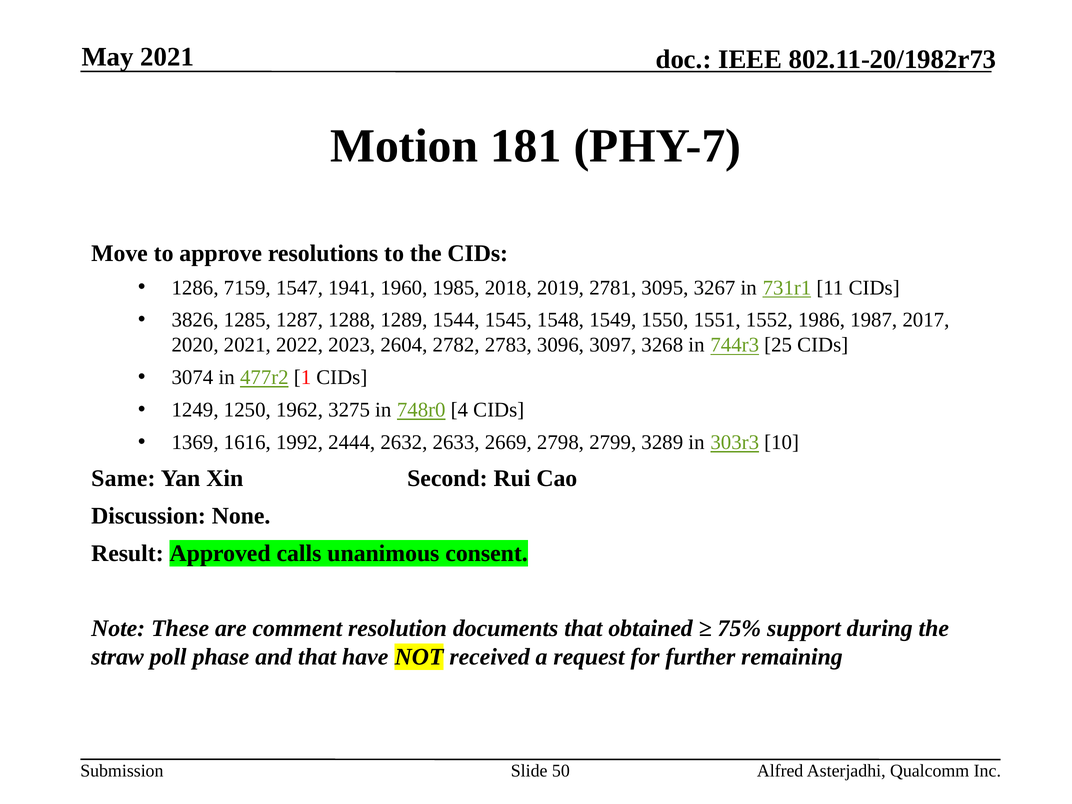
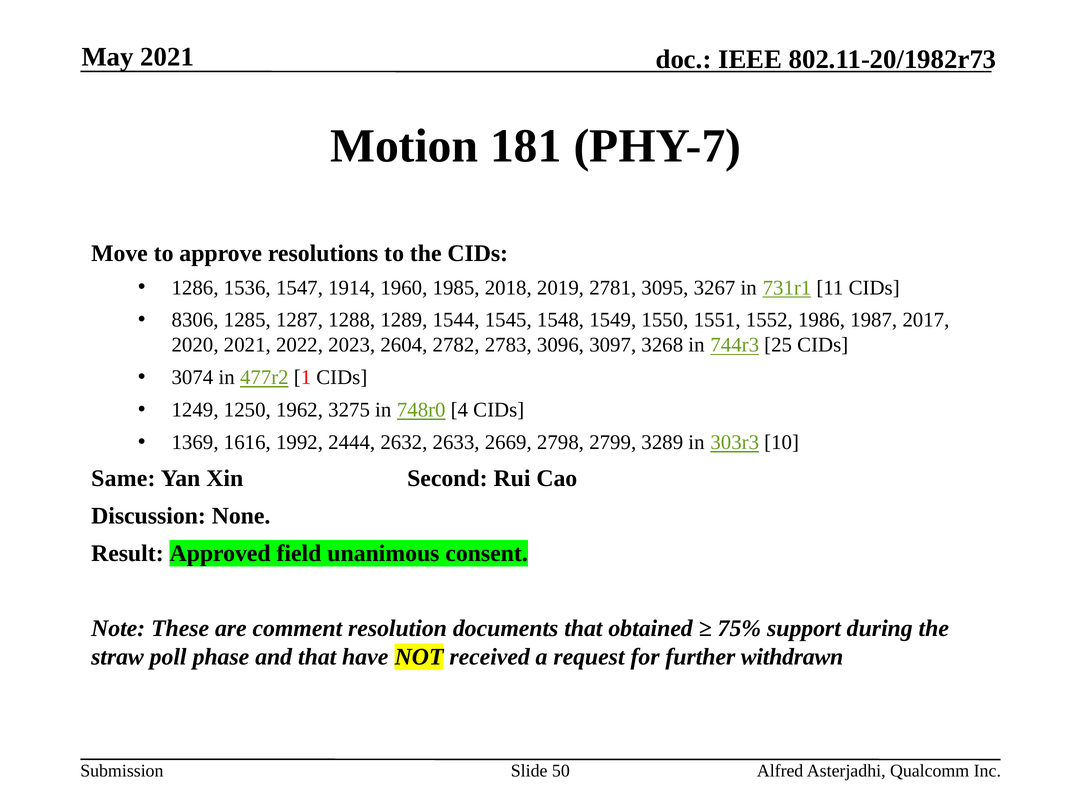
7159: 7159 -> 1536 (247, 288)
1941: 1941 -> 1914 (352, 288)
3826: 3826 -> 8306 (195, 320)
calls: calls -> field (299, 553)
remaining: remaining -> withdrawn (792, 657)
